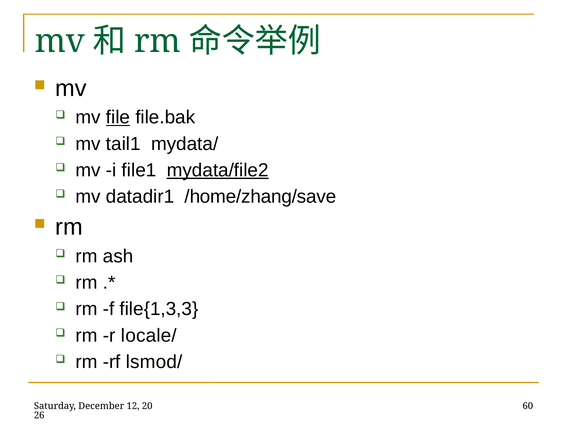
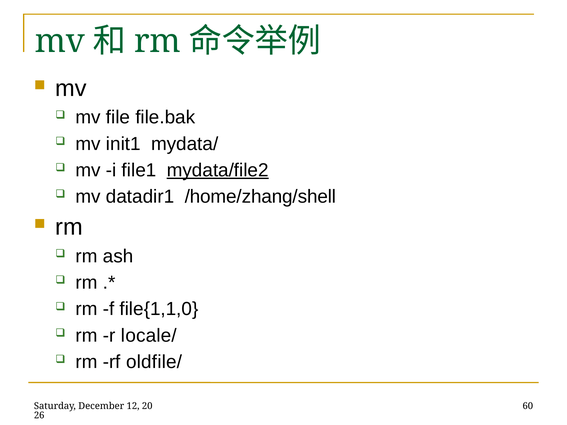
file underline: present -> none (118, 117)
tail1: tail1 -> init1 (123, 144)
/home/zhang/save: /home/zhang/save -> /home/zhang/shell (260, 197)
file{1,3,3: file{1,3,3 -> file{1,1,0 (159, 309)
lsmod/: lsmod/ -> oldfile/ (154, 362)
